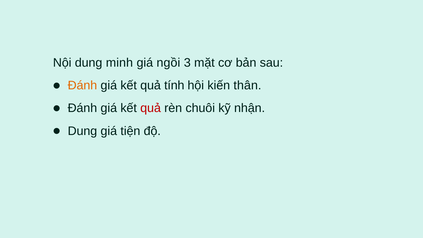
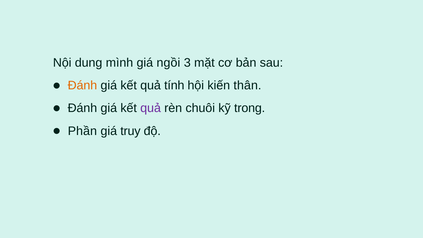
minh: minh -> mình (119, 63)
quả colour: red -> purple (151, 108)
nhận: nhận -> trong (250, 108)
Dung: Dung -> Phần (82, 131)
tiện: tiện -> truy (130, 131)
